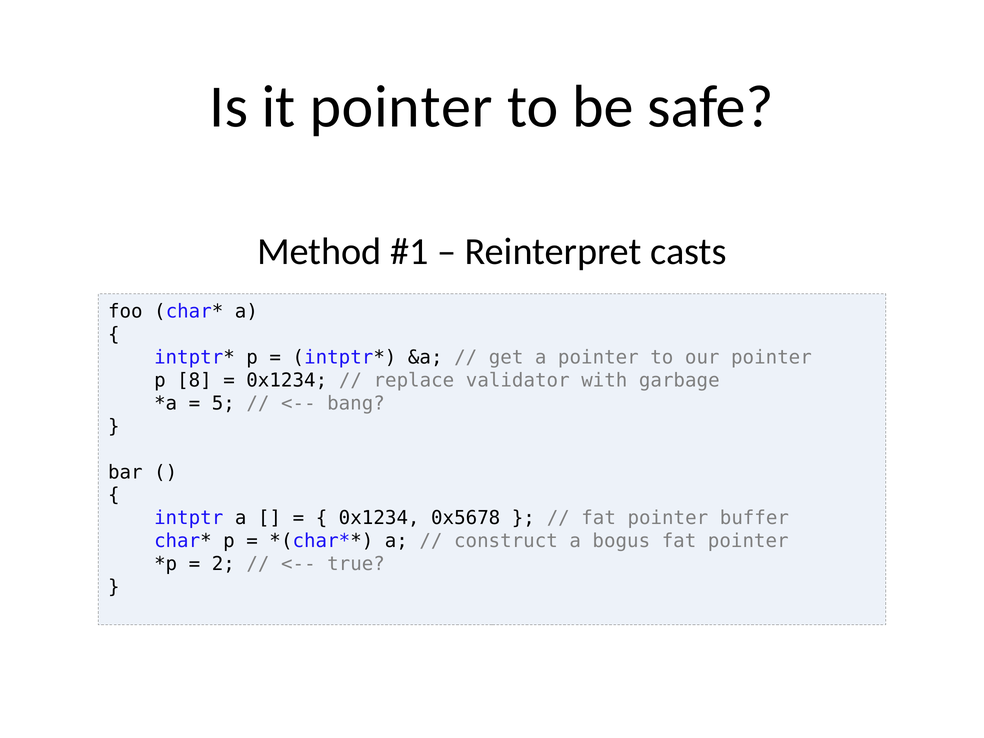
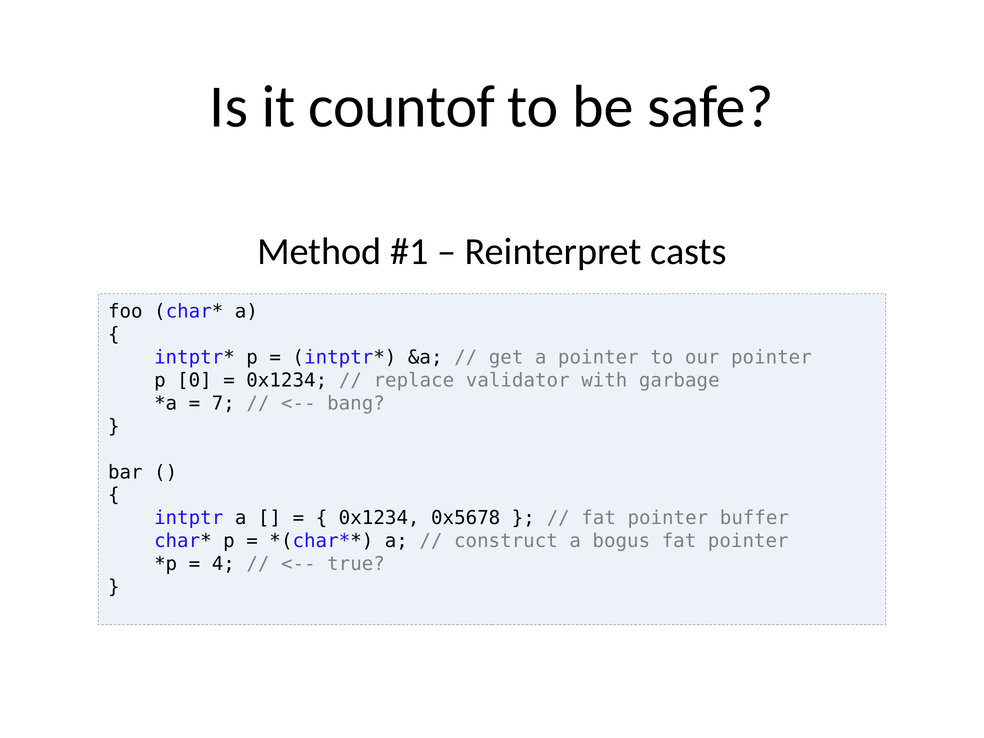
it pointer: pointer -> countof (402, 107)
8: 8 -> 0 (194, 380)
5: 5 -> 7 (223, 403)
2: 2 -> 4 (223, 564)
